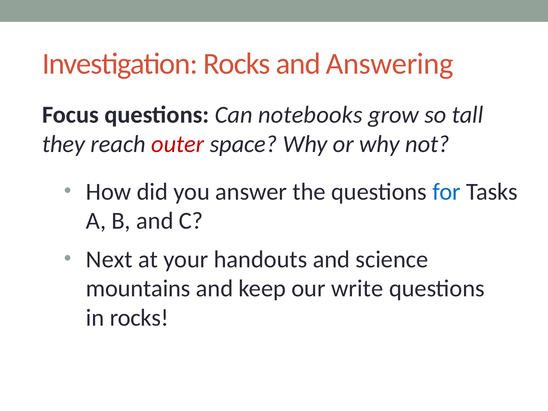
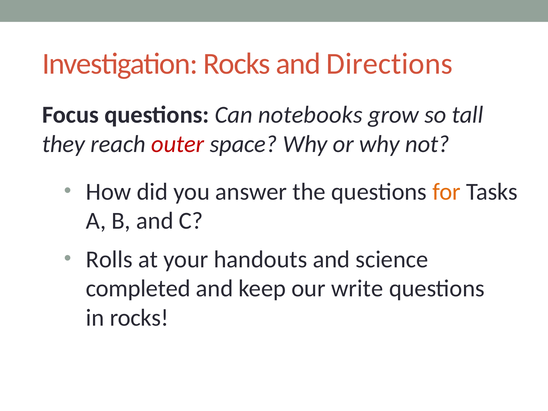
Answering: Answering -> Directions (390, 64)
for colour: blue -> orange (447, 192)
Next: Next -> Rolls (109, 259)
mountains: mountains -> completed (138, 289)
